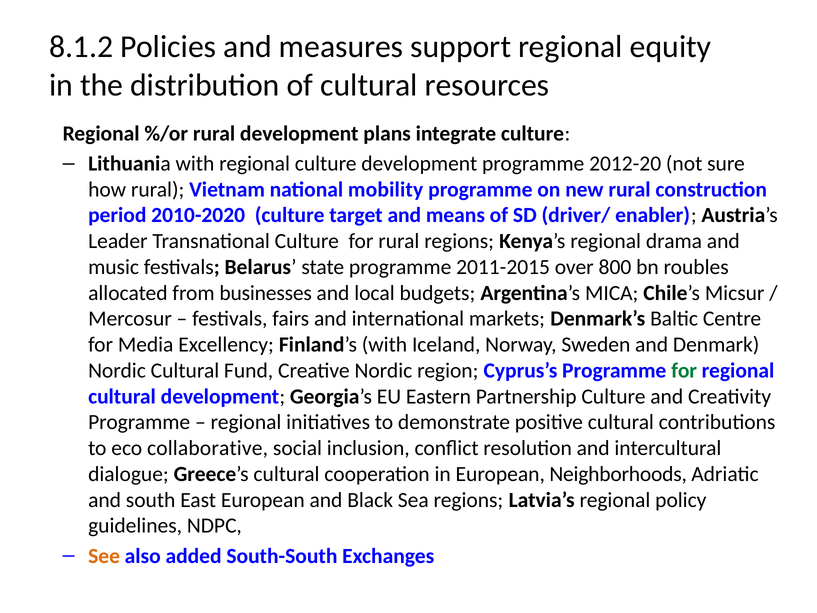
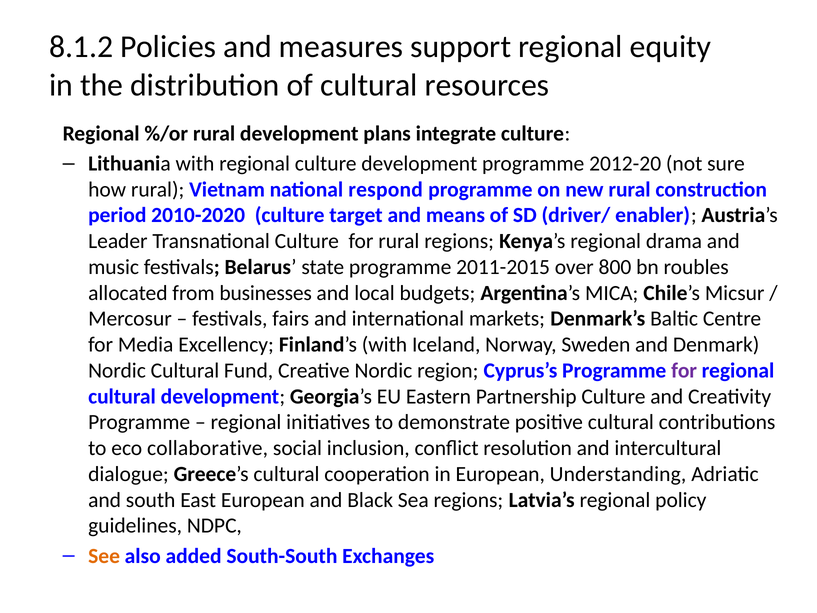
mobility: mobility -> respond (386, 189)
for colour: green -> purple (684, 370)
Neighborhoods: Neighborhoods -> Understanding (618, 474)
